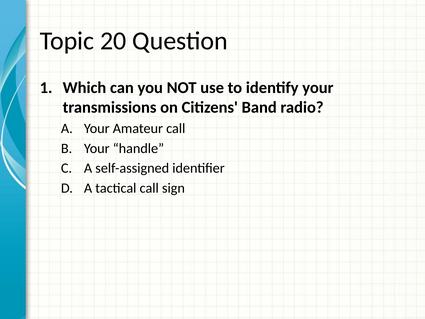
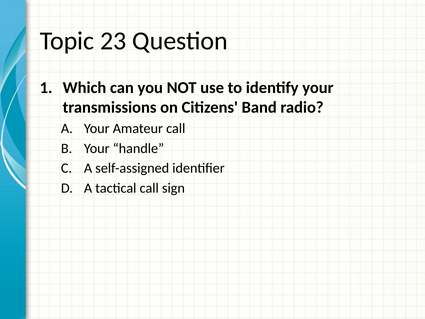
20: 20 -> 23 (113, 41)
